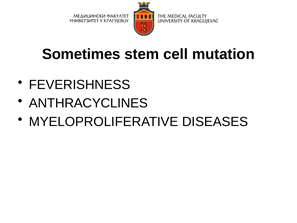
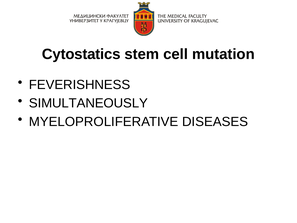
Sometimes: Sometimes -> Cytostatics (81, 54)
ANTHRACYCLINES: ANTHRACYCLINES -> SIMULTANEOUSLY (88, 103)
